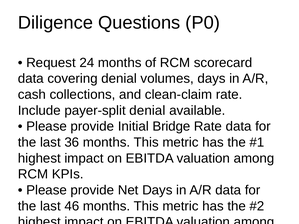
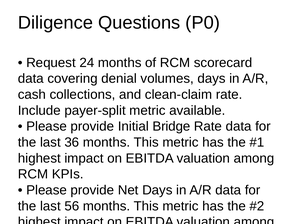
payer-split denial: denial -> metric (147, 111)
46: 46 -> 56 (72, 206)
